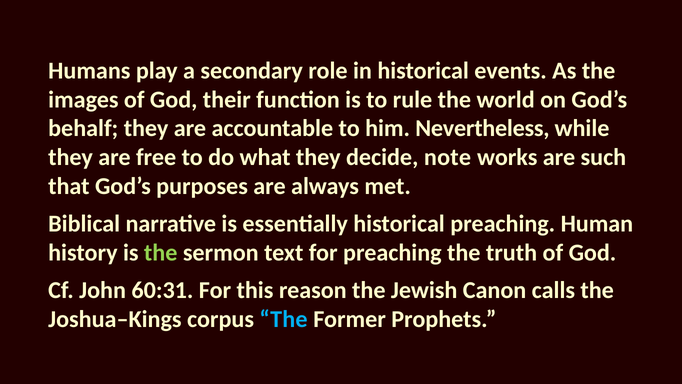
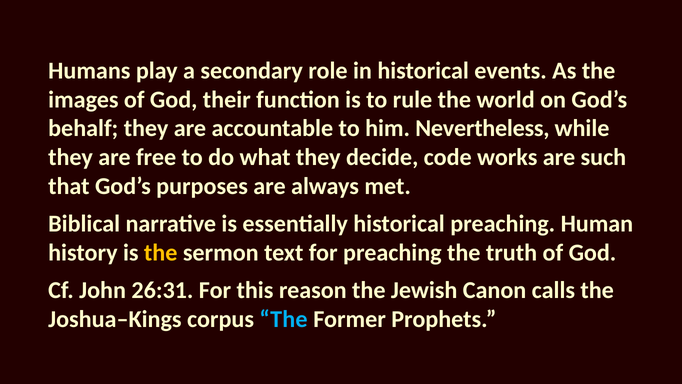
note: note -> code (448, 157)
the colour: light green -> yellow (161, 253)
60:31: 60:31 -> 26:31 (162, 290)
